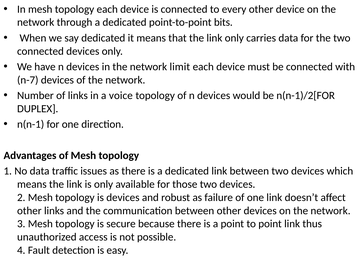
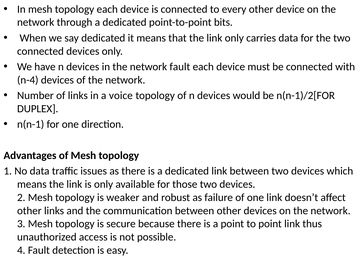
network limit: limit -> fault (180, 67)
n-7: n-7 -> n-4 (28, 80)
is devices: devices -> weaker (123, 197)
